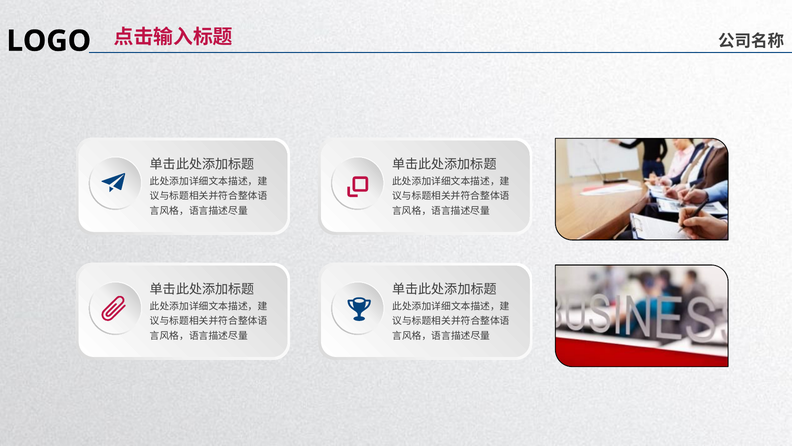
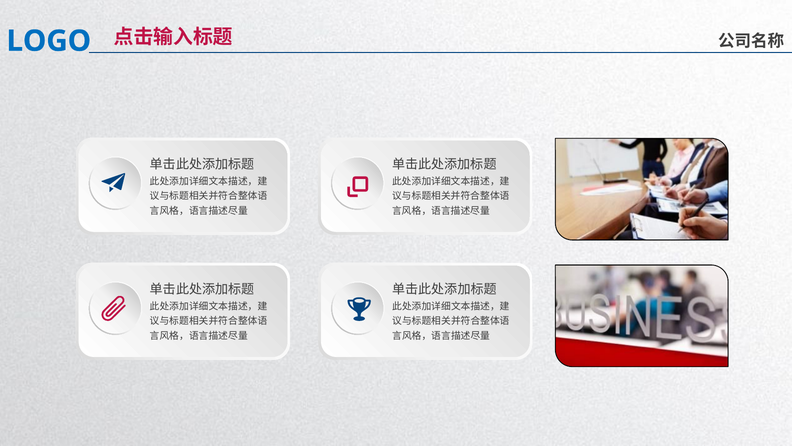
LOGO colour: black -> blue (49, 41)
